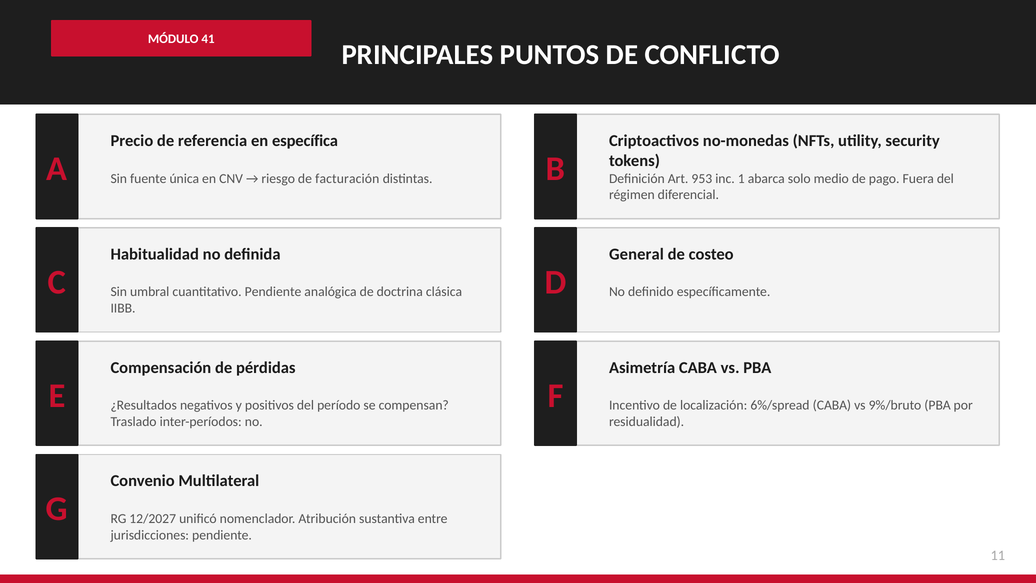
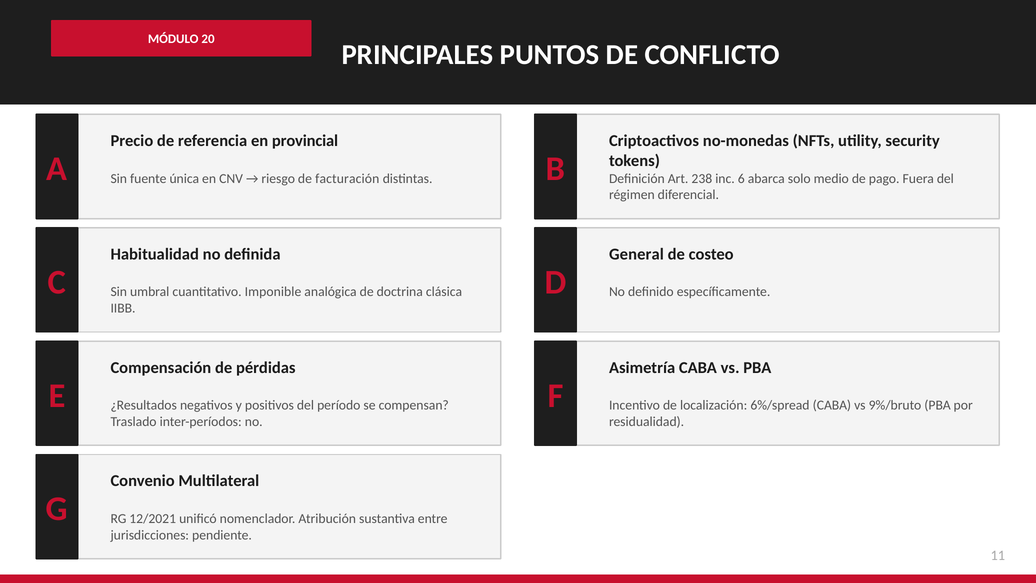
41: 41 -> 20 (208, 39)
específica: específica -> provincial (305, 141)
953: 953 -> 238 (702, 179)
1: 1 -> 6 (741, 179)
cuantitativo Pendiente: Pendiente -> Imponible (273, 292)
12/2027: 12/2027 -> 12/2021 (153, 518)
